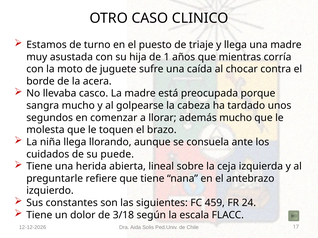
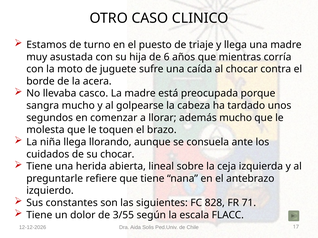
1: 1 -> 6 (167, 57)
su puede: puede -> chocar (117, 154)
459: 459 -> 828 (215, 203)
24: 24 -> 71 (249, 203)
3/18: 3/18 -> 3/55 (123, 215)
